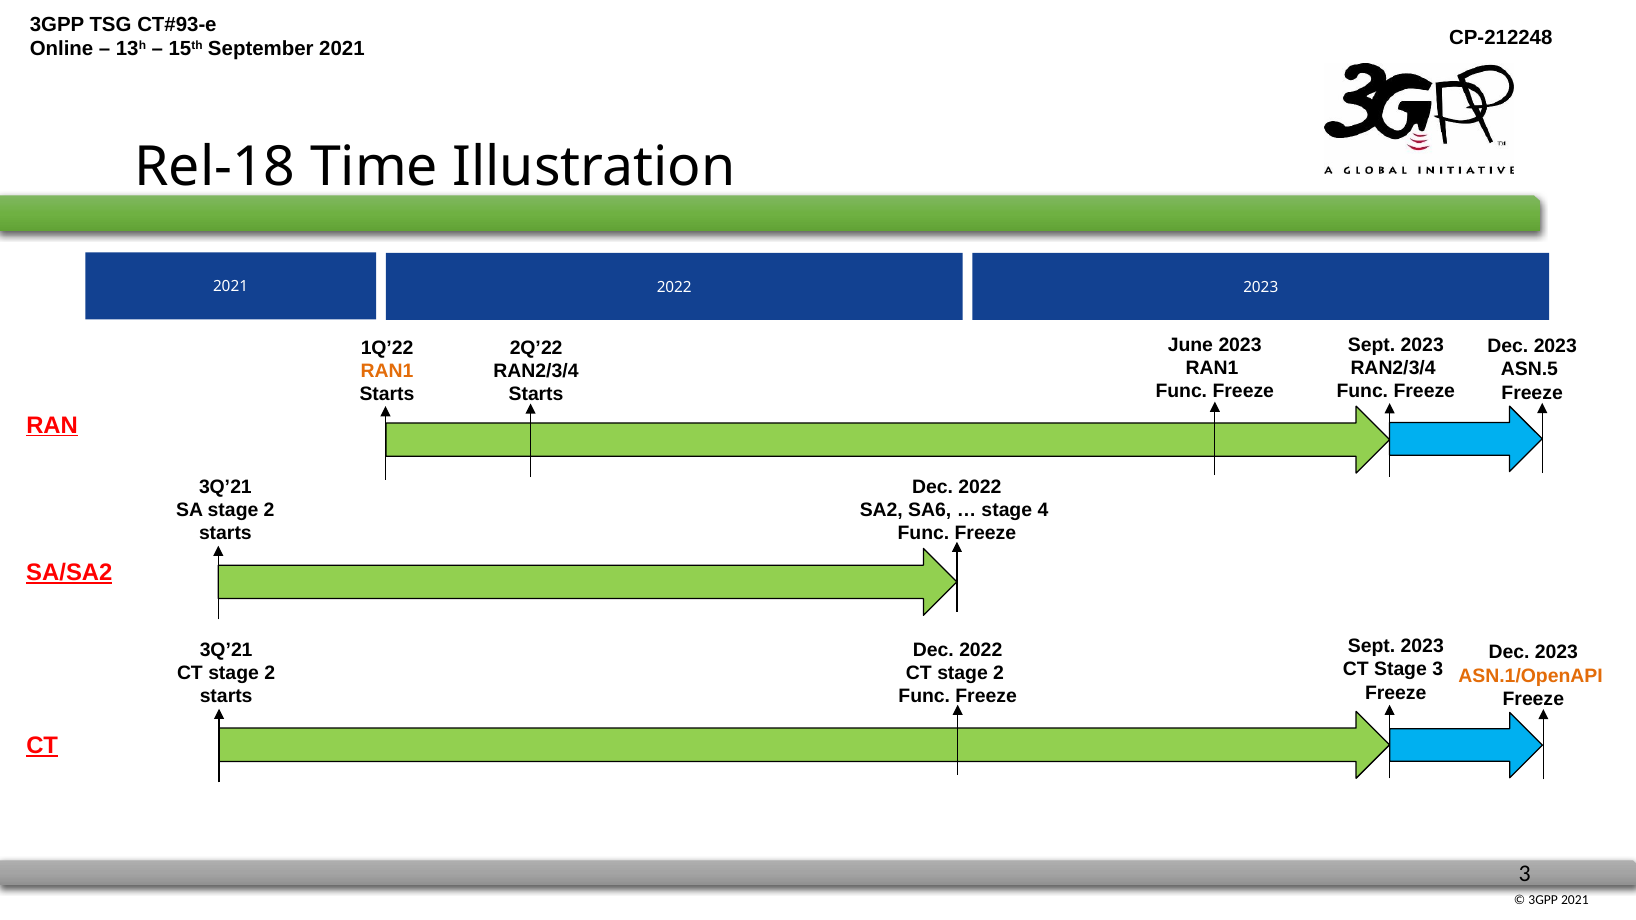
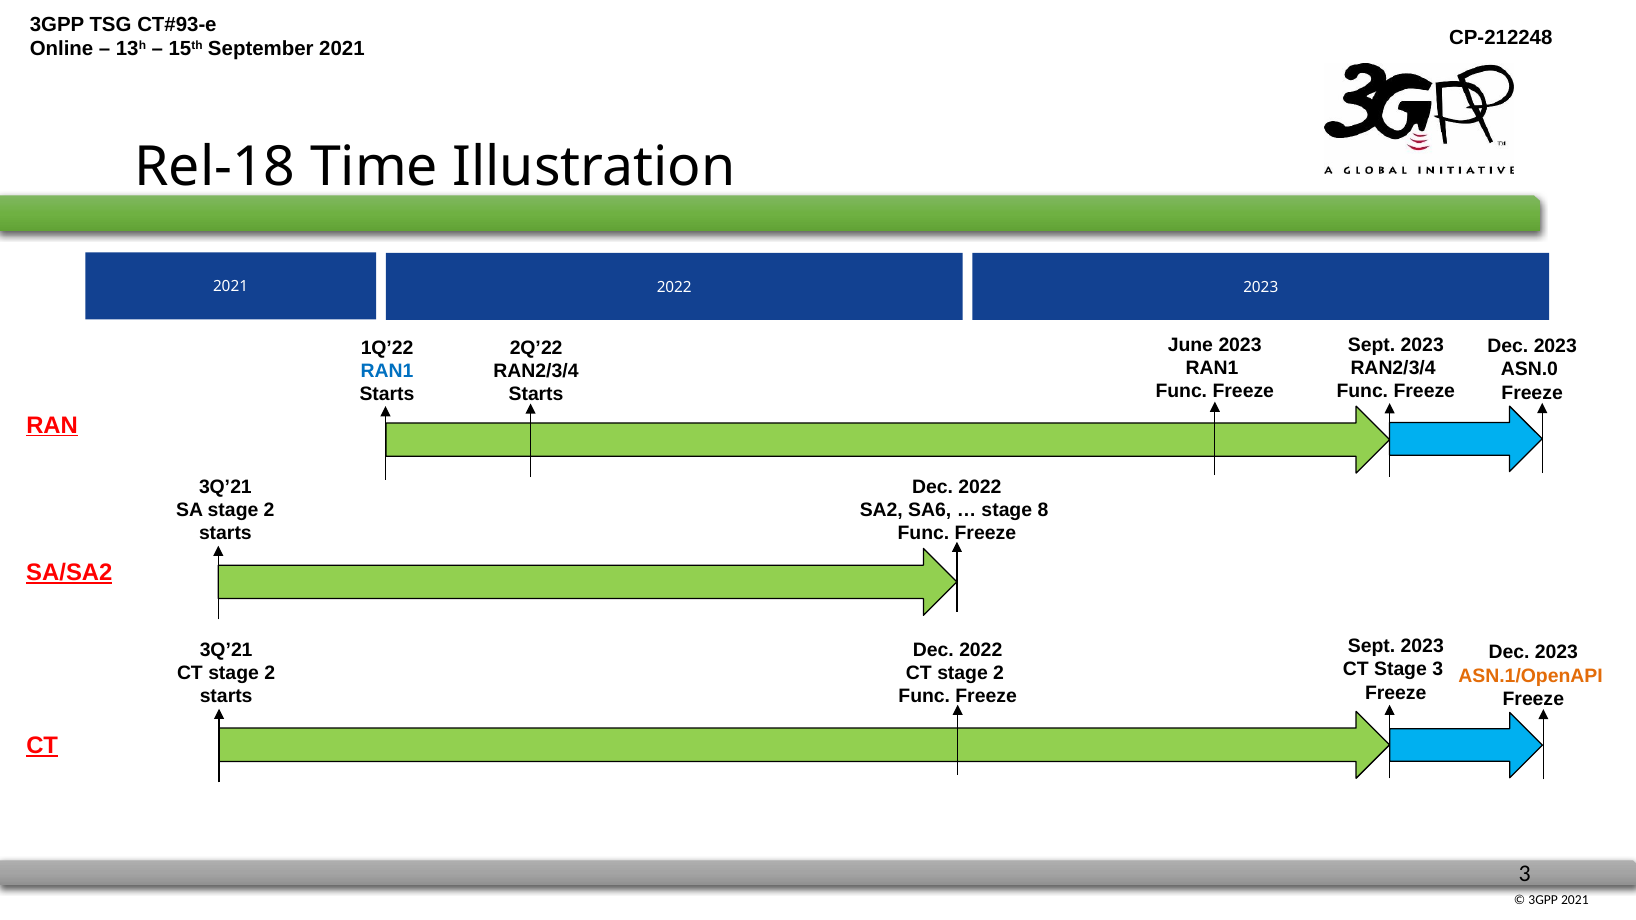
ASN.5: ASN.5 -> ASN.0 (1529, 370)
RAN1 colour: orange -> blue (387, 371)
4: 4 -> 8 (1043, 510)
